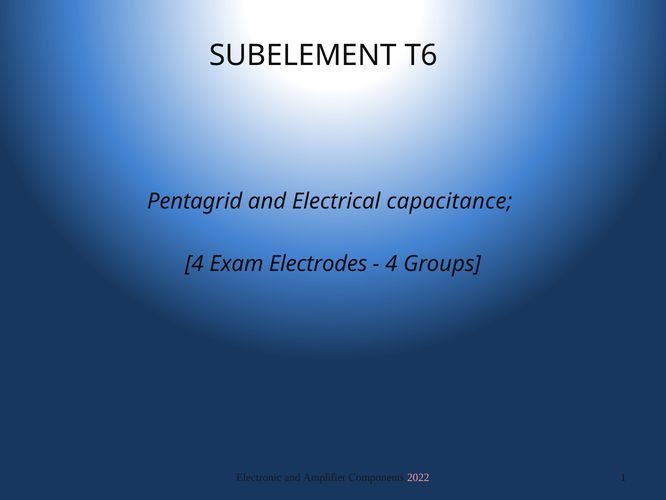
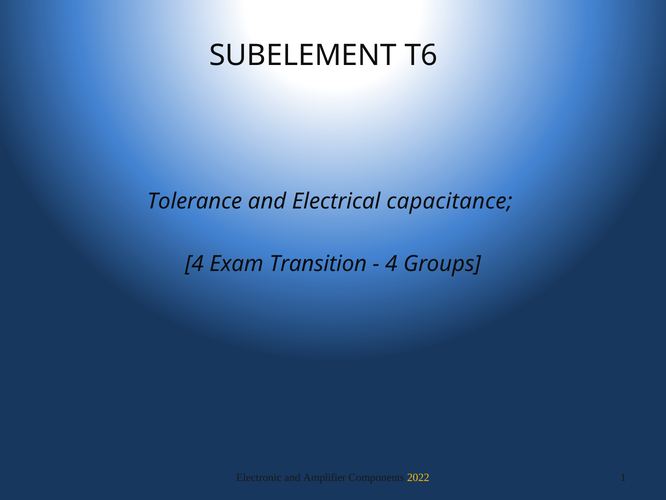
Pentagrid: Pentagrid -> Tolerance (195, 201)
Electrodes: Electrodes -> Transition (318, 264)
2022 colour: pink -> yellow (418, 477)
